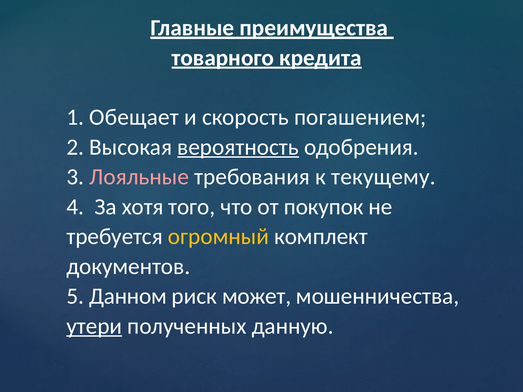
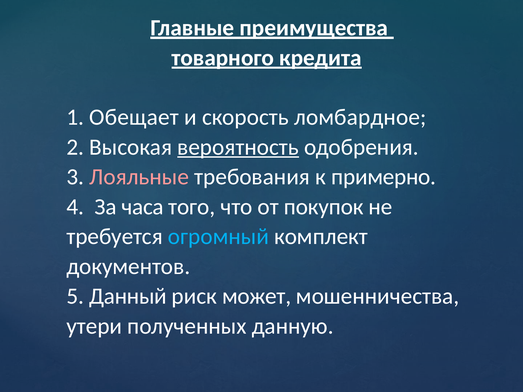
погашением: погашением -> ломбардное (360, 117)
текущему: текущему -> примерно (384, 177)
хотя: хотя -> часа (143, 207)
огромный colour: yellow -> light blue (218, 237)
Данном: Данном -> Данный (128, 296)
утери underline: present -> none (94, 326)
